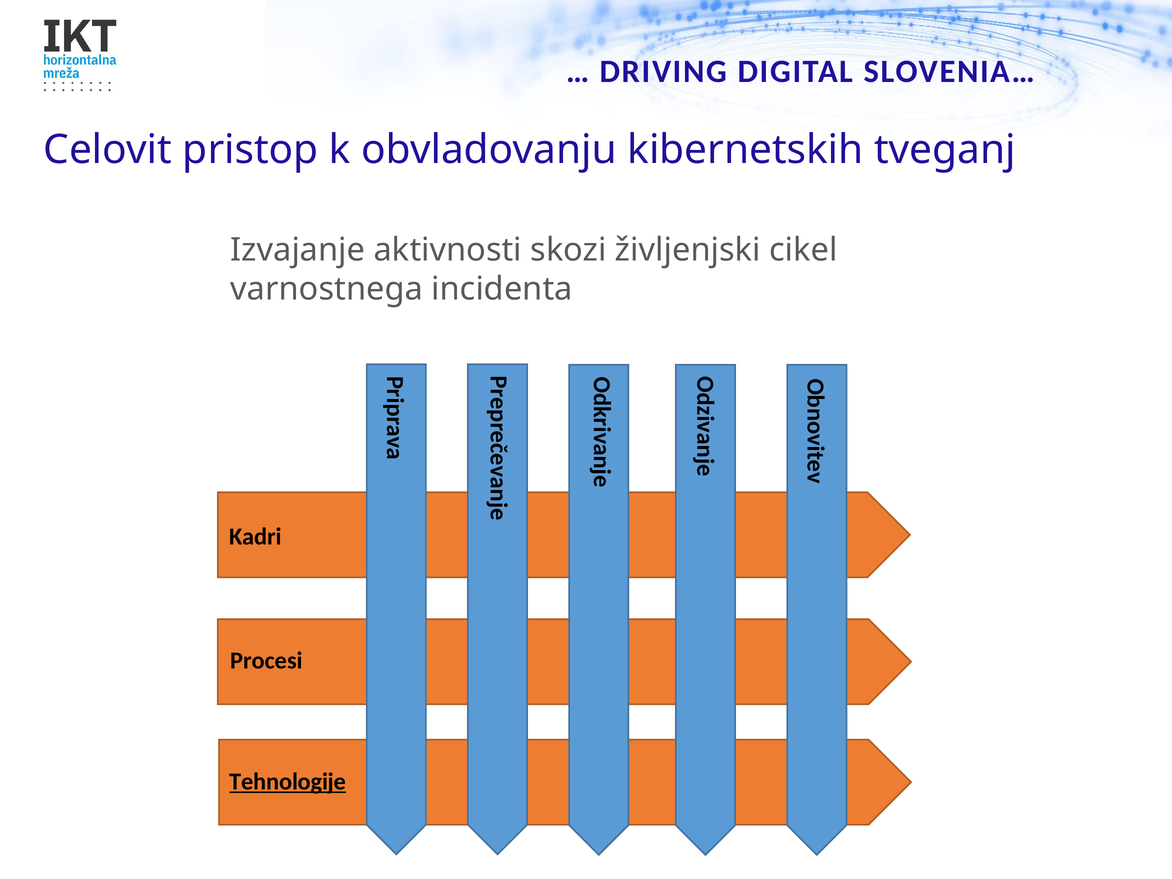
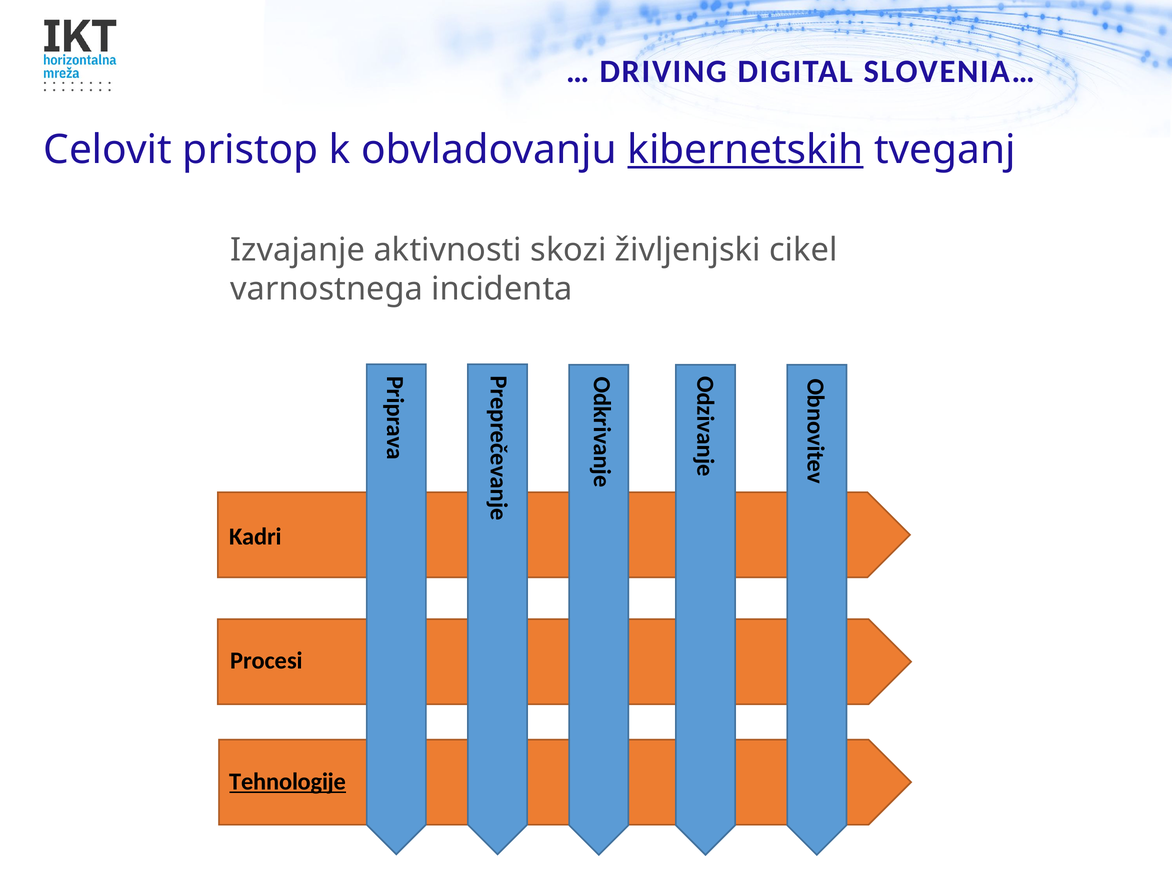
kibernetskih underline: none -> present (745, 150)
